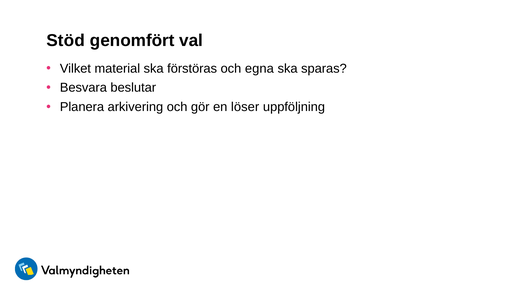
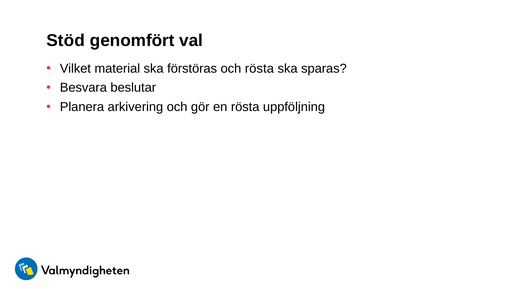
och egna: egna -> rösta (259, 68)
en löser: löser -> rösta (245, 107)
